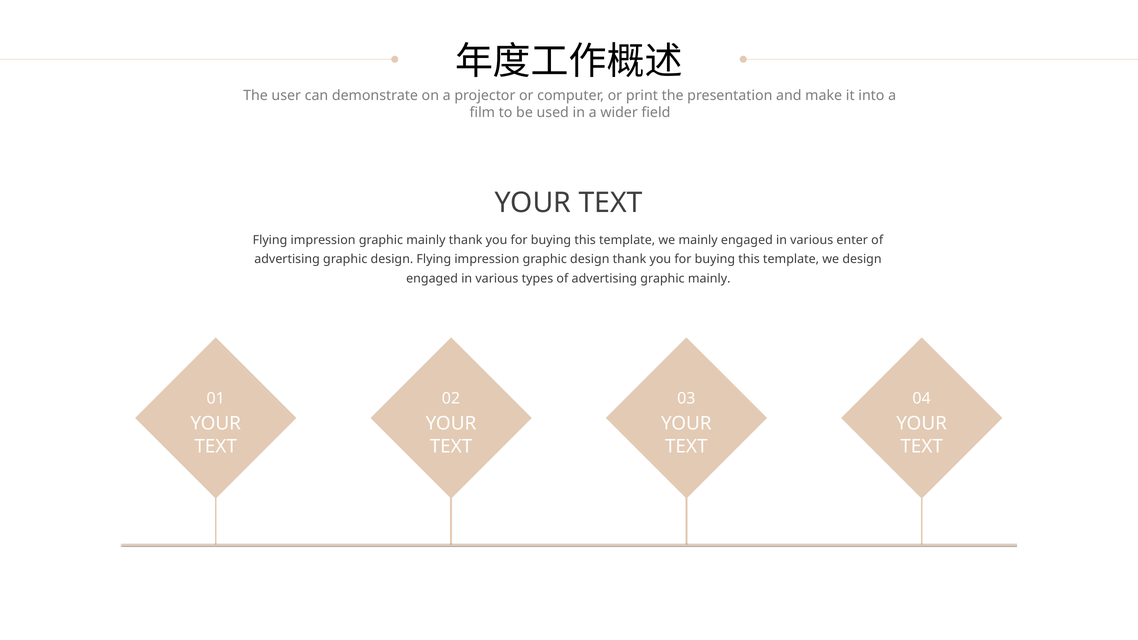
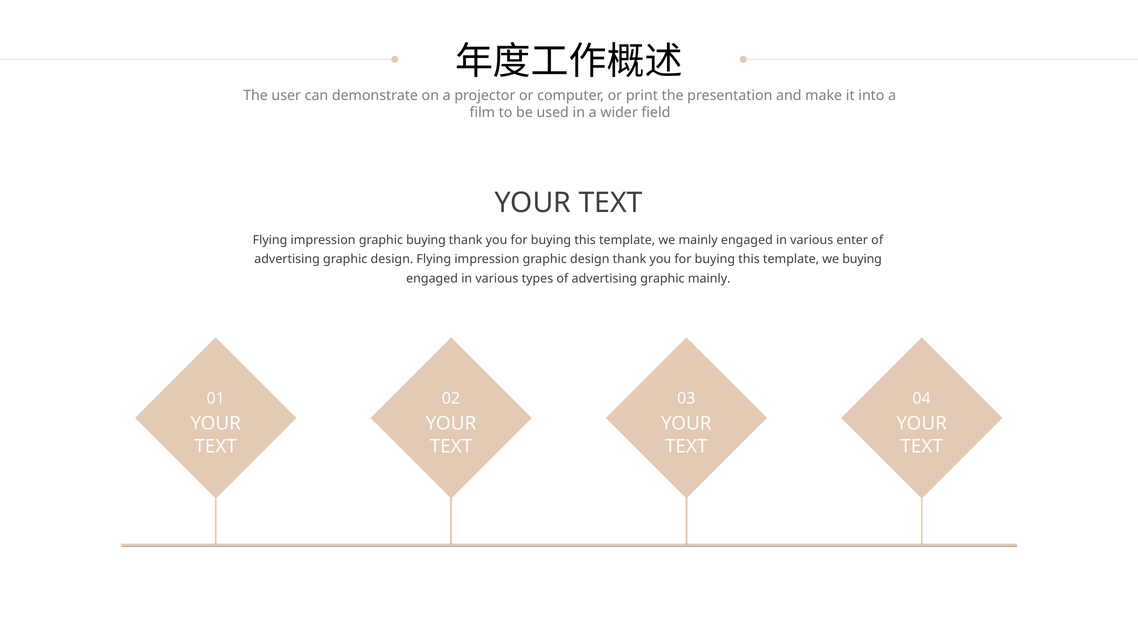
impression graphic mainly: mainly -> buying (426, 240)
we design: design -> buying (862, 259)
